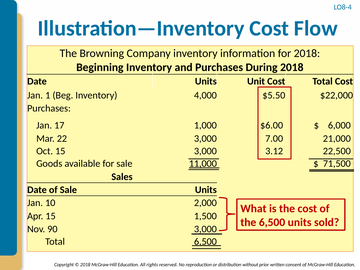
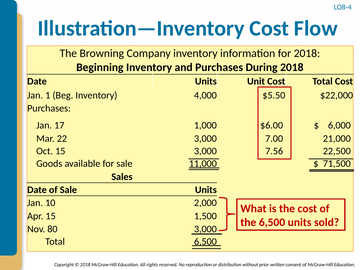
3.12: 3.12 -> 7.56 (274, 151)
90: 90 -> 80 (52, 229)
